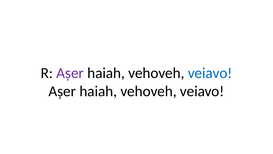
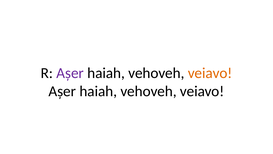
veiavo colour: blue -> orange (210, 73)
